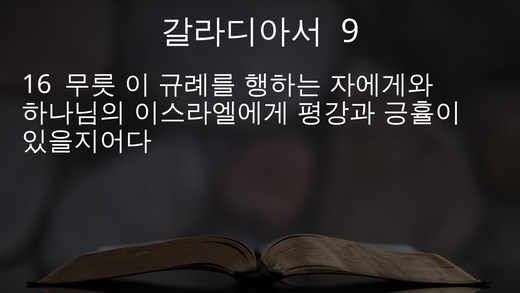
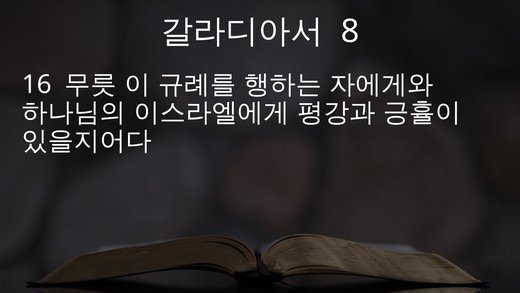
9: 9 -> 8 (350, 31)
